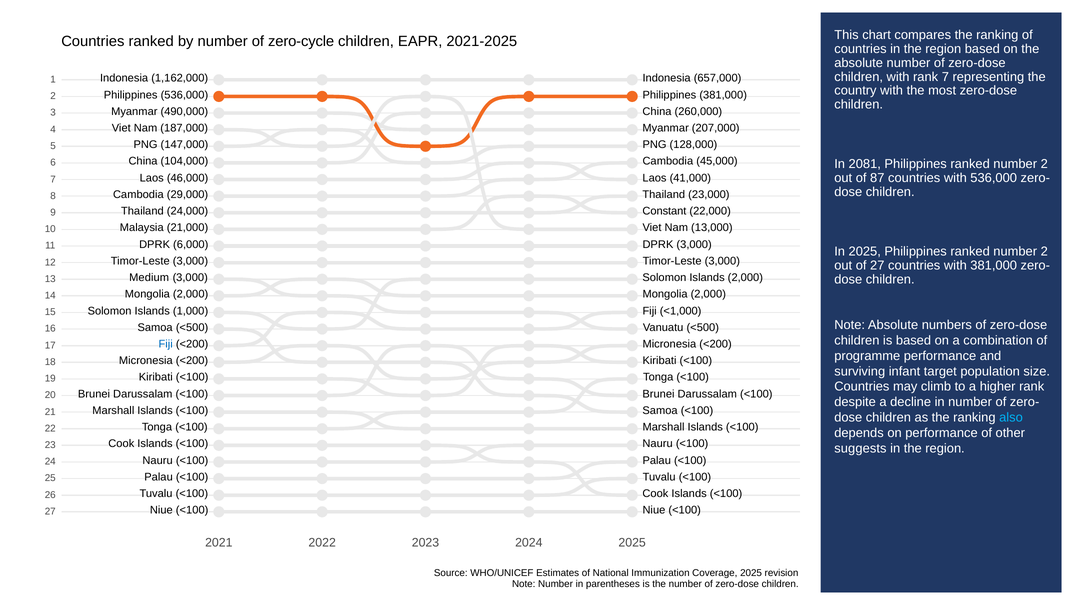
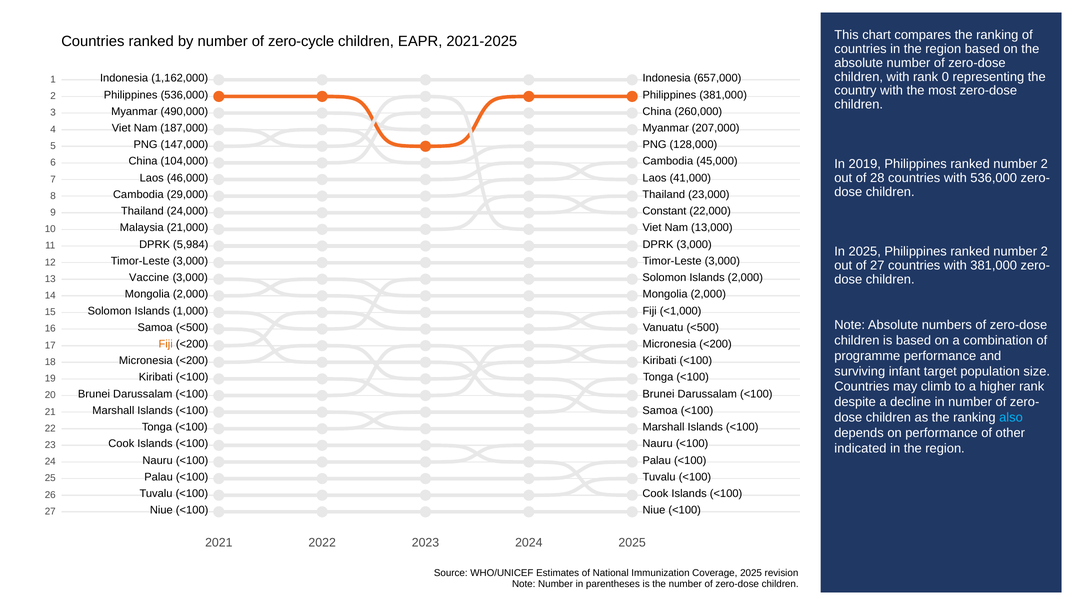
rank 7: 7 -> 0 (945, 77)
2081: 2081 -> 2019 (865, 164)
87: 87 -> 28 (877, 178)
6,000: 6,000 -> 5,984 (191, 244)
Medium: Medium -> Vaccine (149, 277)
Fiji colour: blue -> orange (166, 344)
suggests: suggests -> indicated (860, 448)
